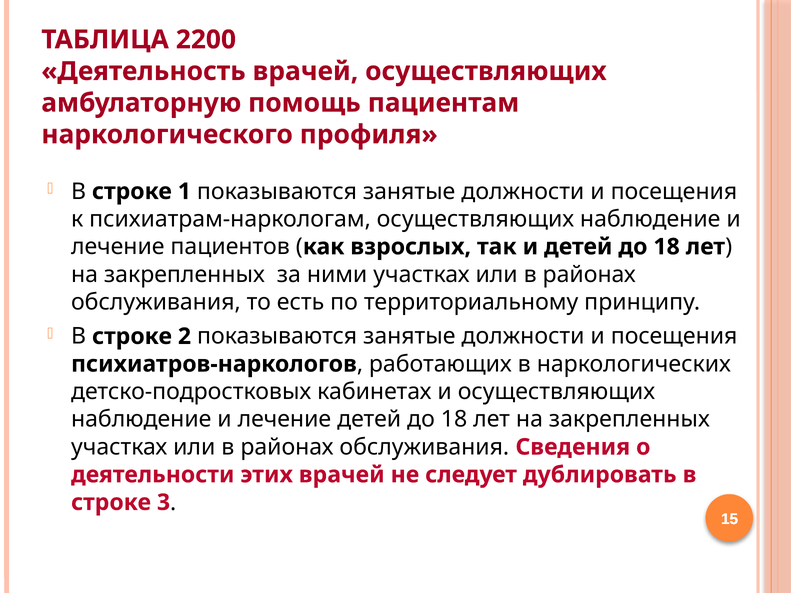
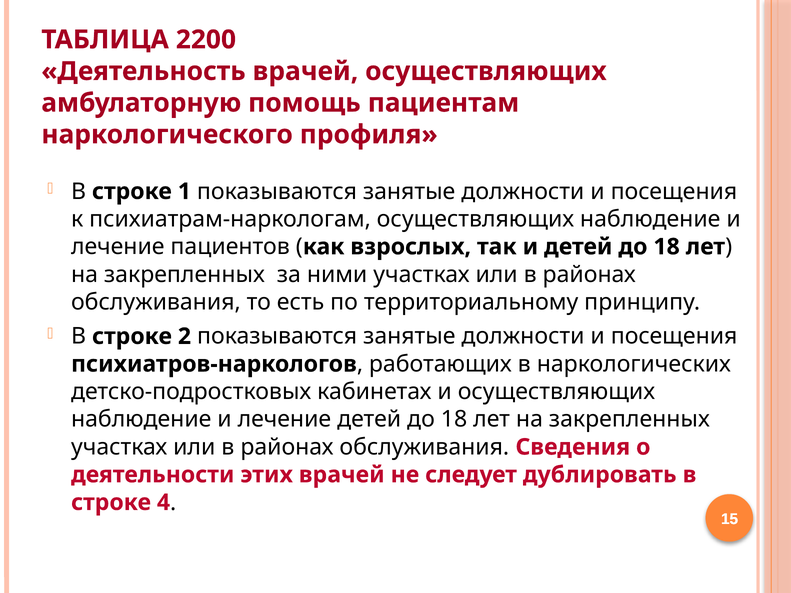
3: 3 -> 4 (164, 503)
